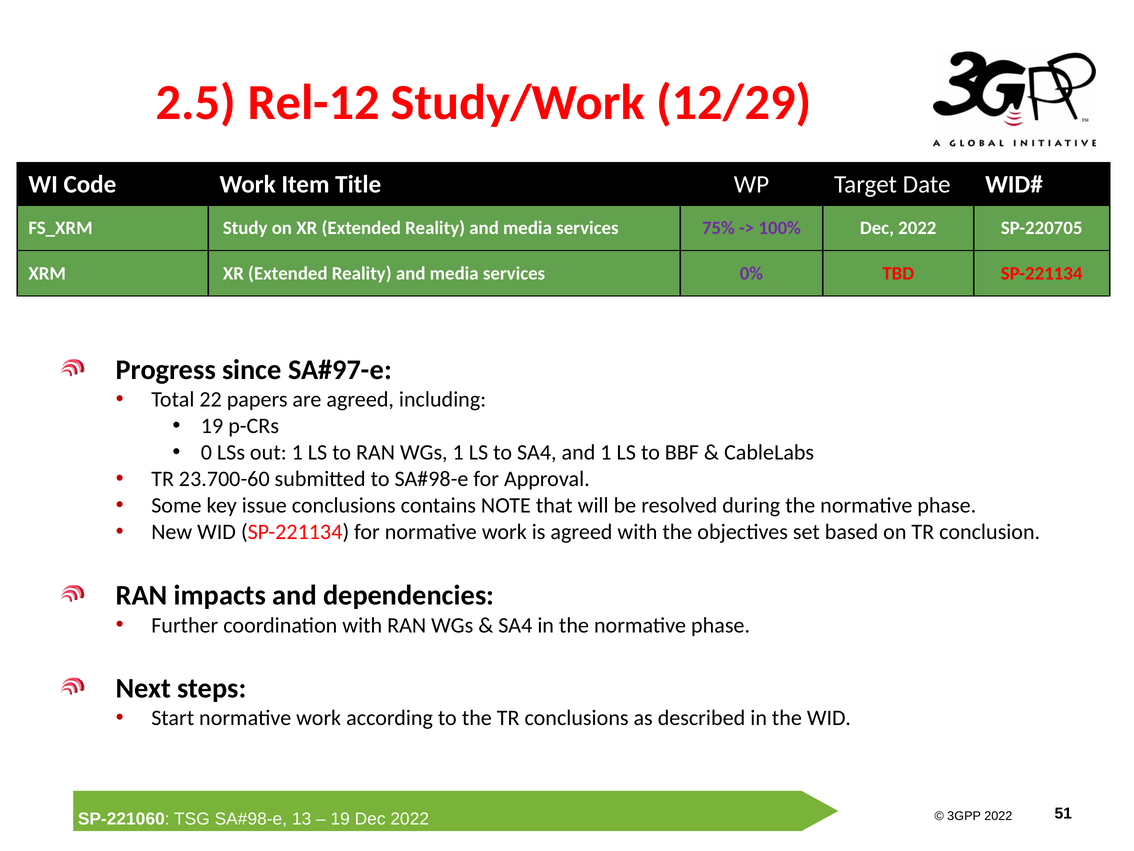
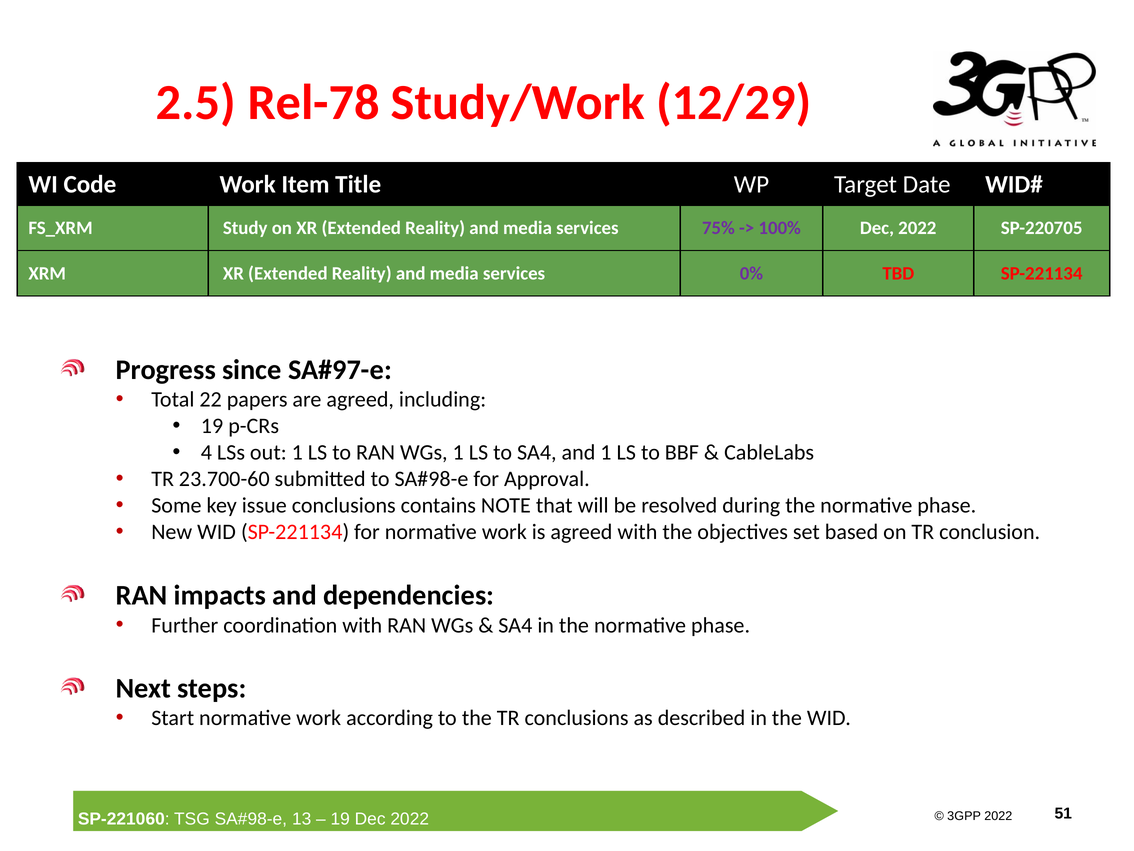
Rel-12: Rel-12 -> Rel-78 (314, 103)
0: 0 -> 4 (206, 452)
